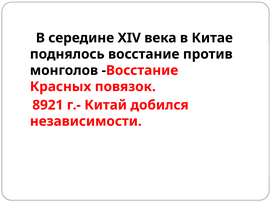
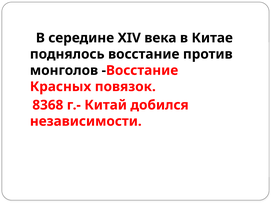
8921: 8921 -> 8368 (48, 105)
